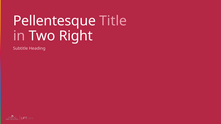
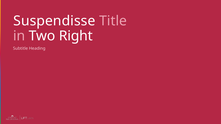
Pellentesque: Pellentesque -> Suspendisse (54, 21)
